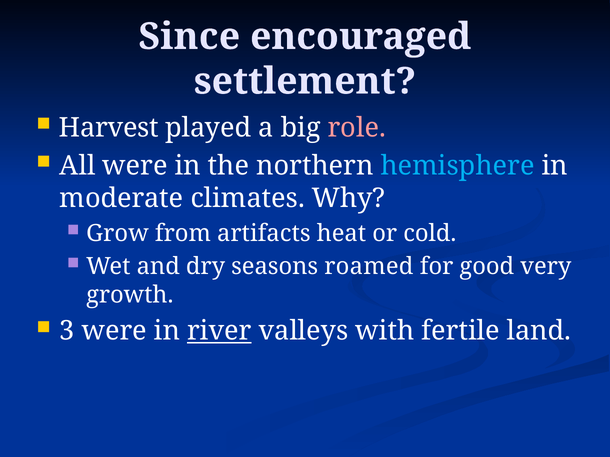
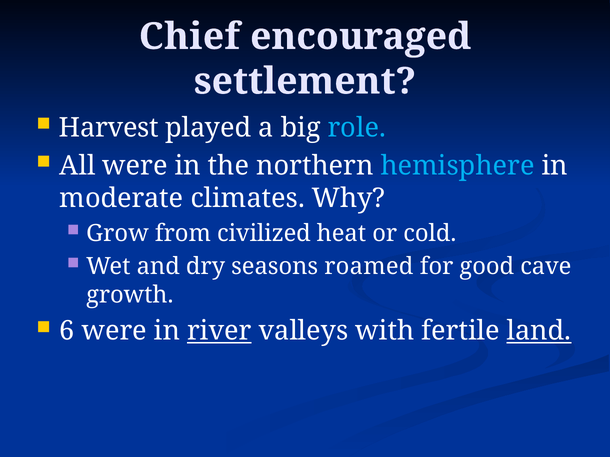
Since: Since -> Chief (189, 37)
role colour: pink -> light blue (357, 128)
artifacts: artifacts -> civilized (264, 234)
very: very -> cave (546, 267)
3: 3 -> 6 (67, 331)
land underline: none -> present (539, 331)
